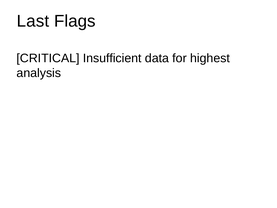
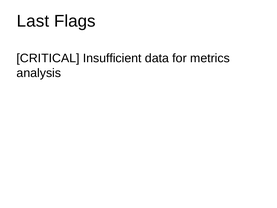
highest: highest -> metrics (210, 58)
